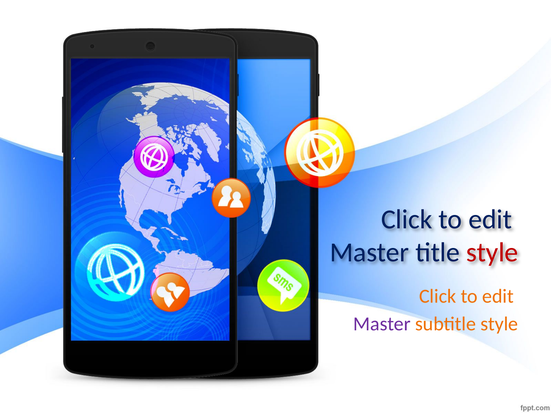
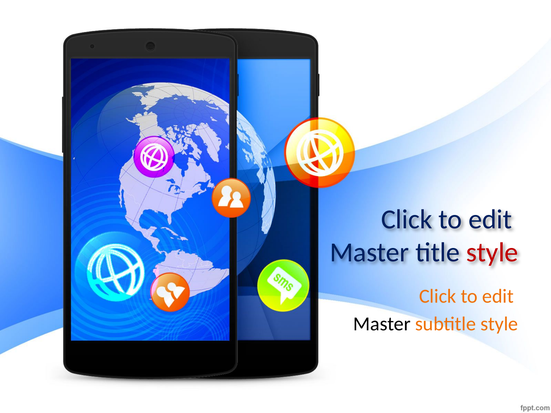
Master colour: purple -> black (382, 324)
